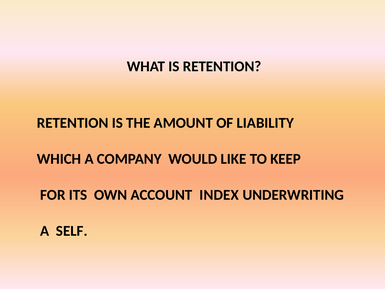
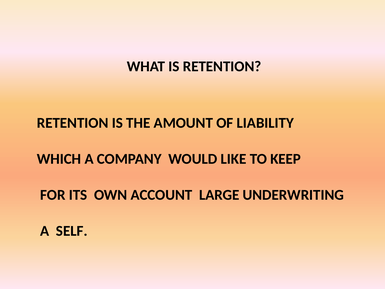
INDEX: INDEX -> LARGE (219, 195)
